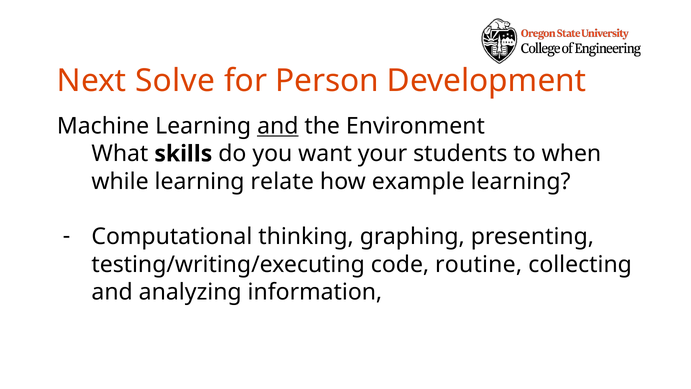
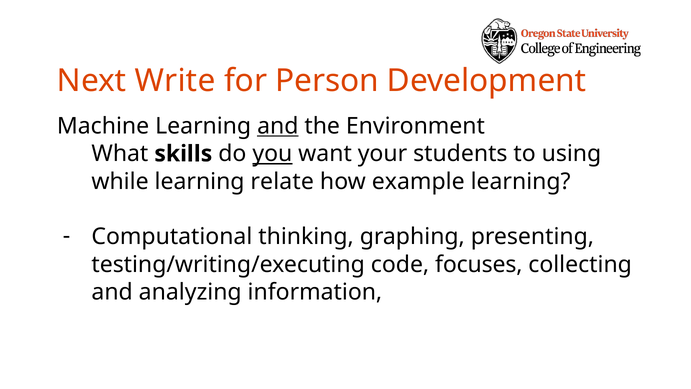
Solve: Solve -> Write (175, 81)
you underline: none -> present (272, 154)
when: when -> using (571, 154)
routine: routine -> focuses (479, 264)
